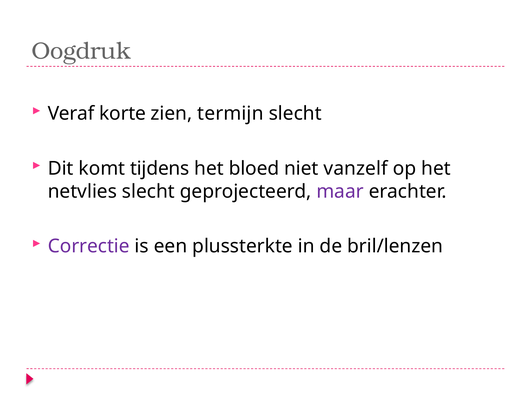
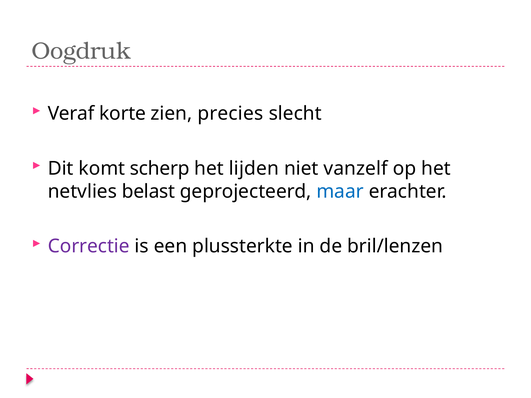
termijn: termijn -> precies (230, 114)
tijdens: tijdens -> scherp (160, 169)
bloed: bloed -> lijden (254, 169)
netvlies slecht: slecht -> belast (148, 192)
maar colour: purple -> blue (340, 192)
